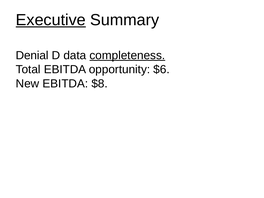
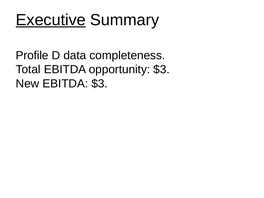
Denial: Denial -> Profile (32, 55)
completeness underline: present -> none (127, 55)
opportunity $6: $6 -> $3 (162, 69)
EBITDA $8: $8 -> $3 (100, 84)
